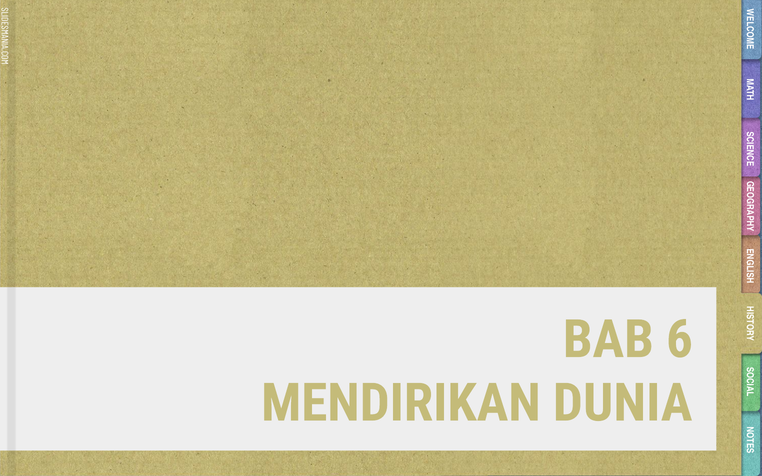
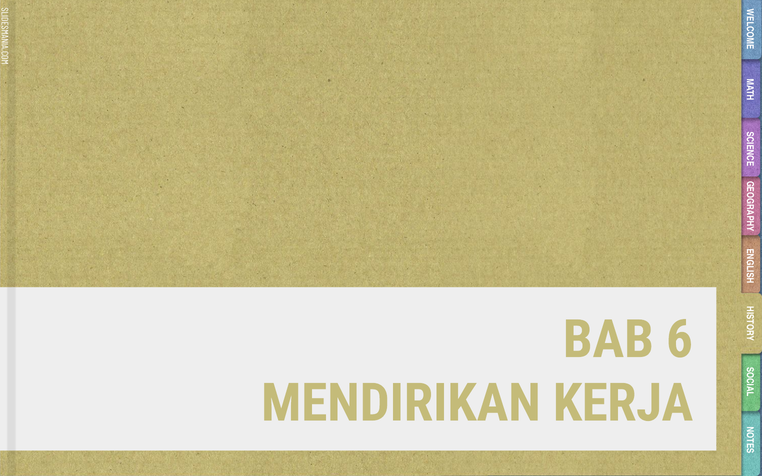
DUNIA: DUNIA -> KERJA (623, 403)
